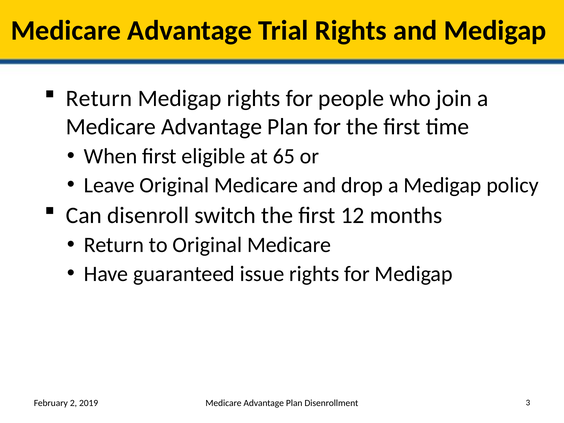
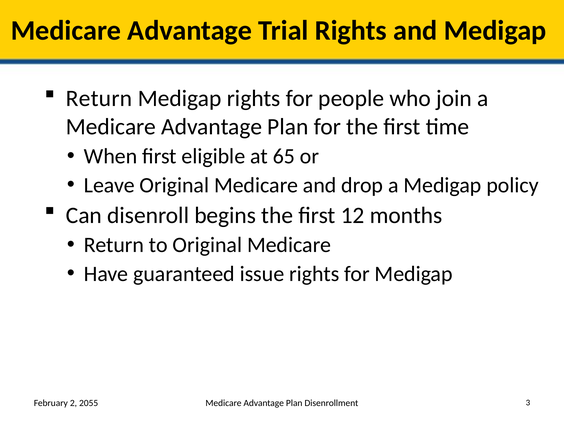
switch: switch -> begins (225, 215)
2019: 2019 -> 2055 (89, 403)
